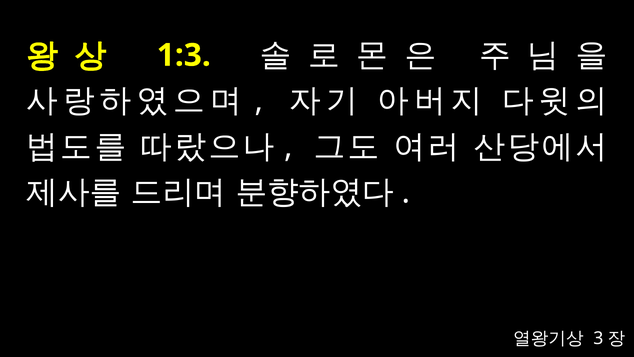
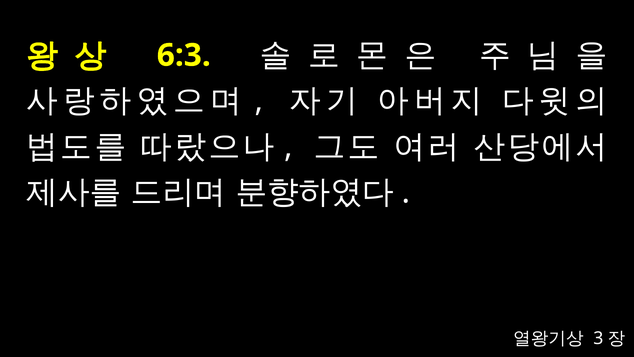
1:3: 1:3 -> 6:3 (184, 55)
